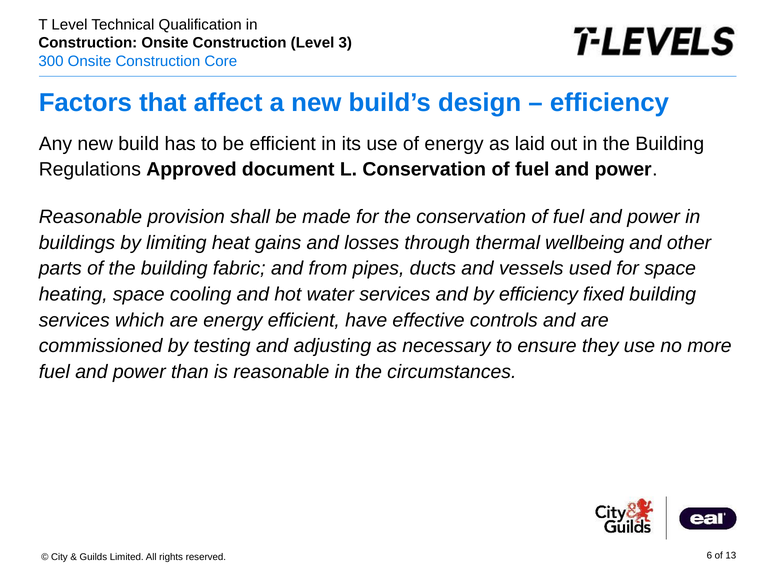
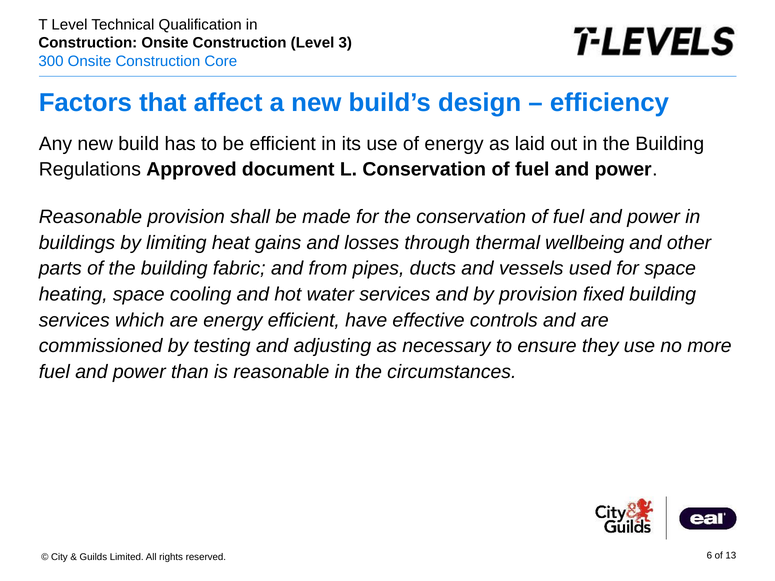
by efficiency: efficiency -> provision (538, 294)
